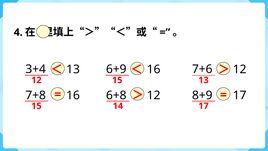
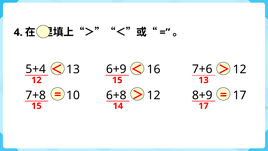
3+4: 3+4 -> 5+4 (36, 69)
7+8 16: 16 -> 10 (73, 95)
